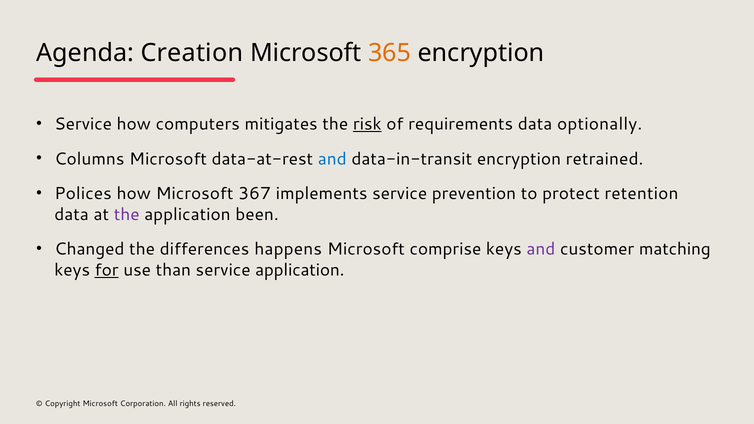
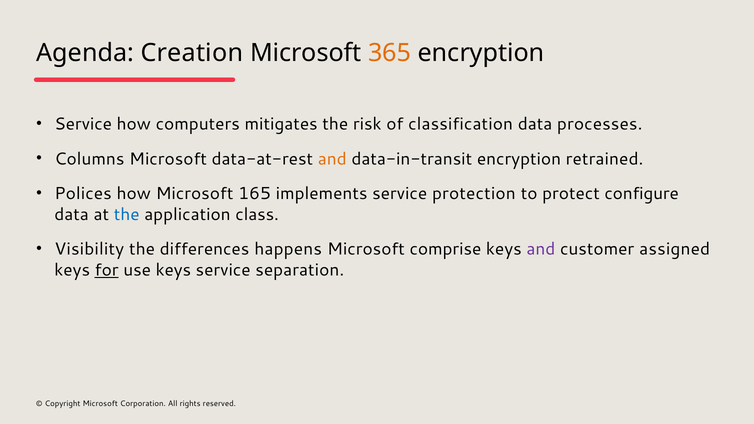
risk underline: present -> none (367, 124)
requirements: requirements -> classification (461, 124)
optionally: optionally -> processes (600, 124)
and colour: blue -> orange (332, 159)
367: 367 -> 165 (255, 194)
prevention: prevention -> protection (474, 194)
retention: retention -> configure (642, 194)
the colour: purple -> blue (127, 214)
been: been -> class (257, 214)
Changed: Changed -> Visibility (89, 249)
matching: matching -> assigned (675, 249)
use than: than -> keys (173, 270)
service application: application -> separation (300, 270)
